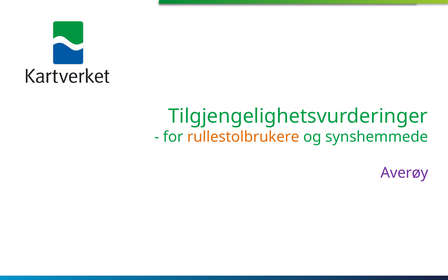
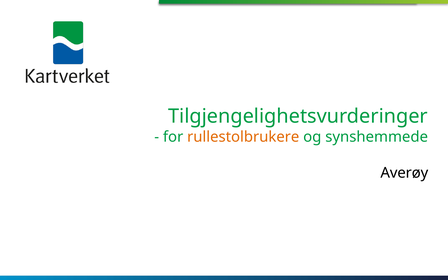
Averøy colour: purple -> black (404, 173)
